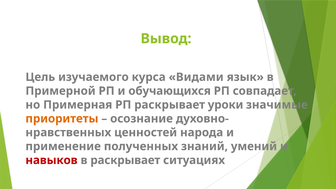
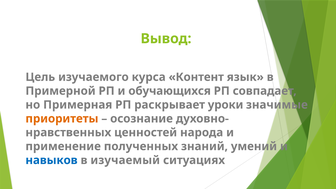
Видами: Видами -> Контент (196, 77)
навыков colour: red -> blue (52, 160)
в раскрывает: раскрывает -> изучаемый (125, 160)
